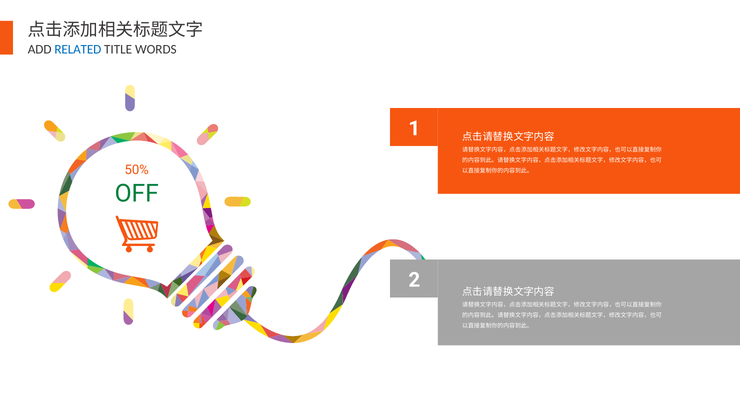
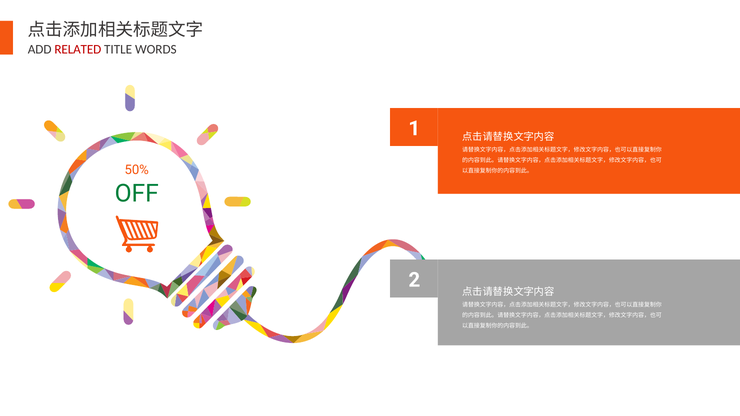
RELATED colour: blue -> red (78, 49)
